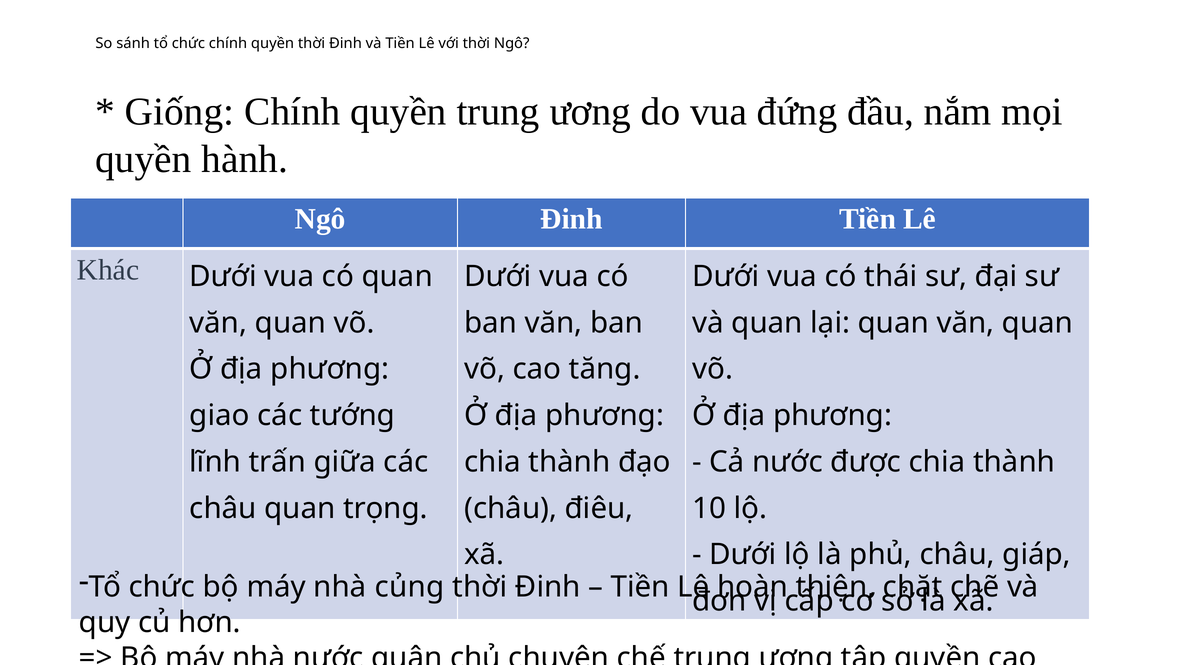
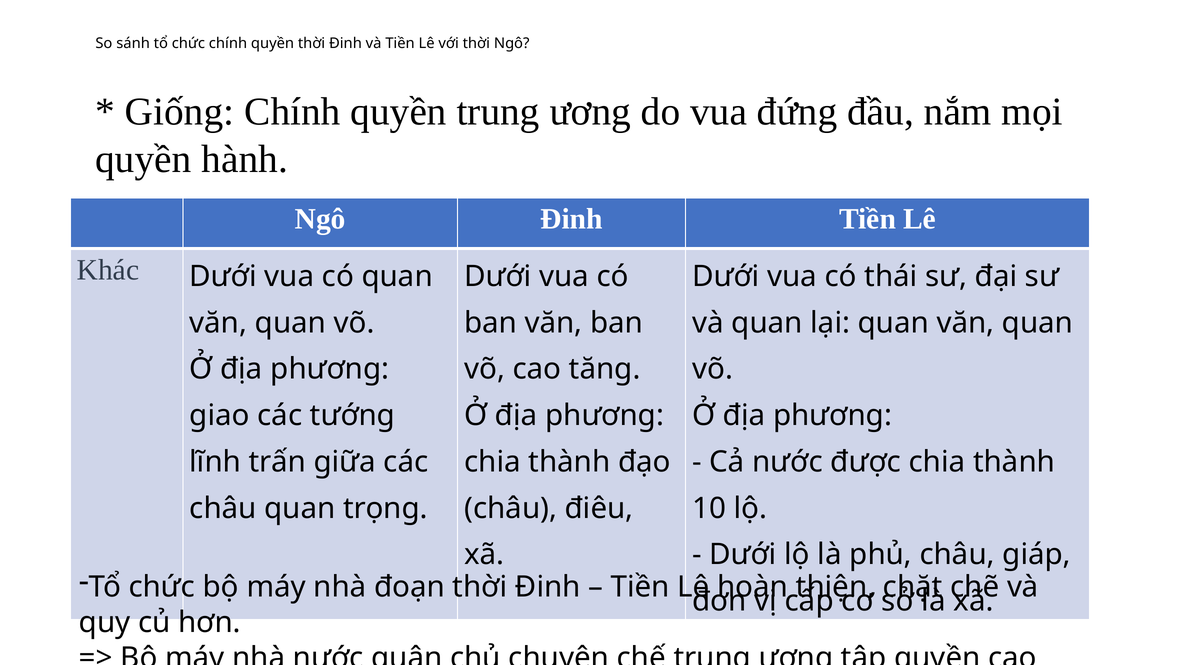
củng: củng -> đoạn (410, 587)
